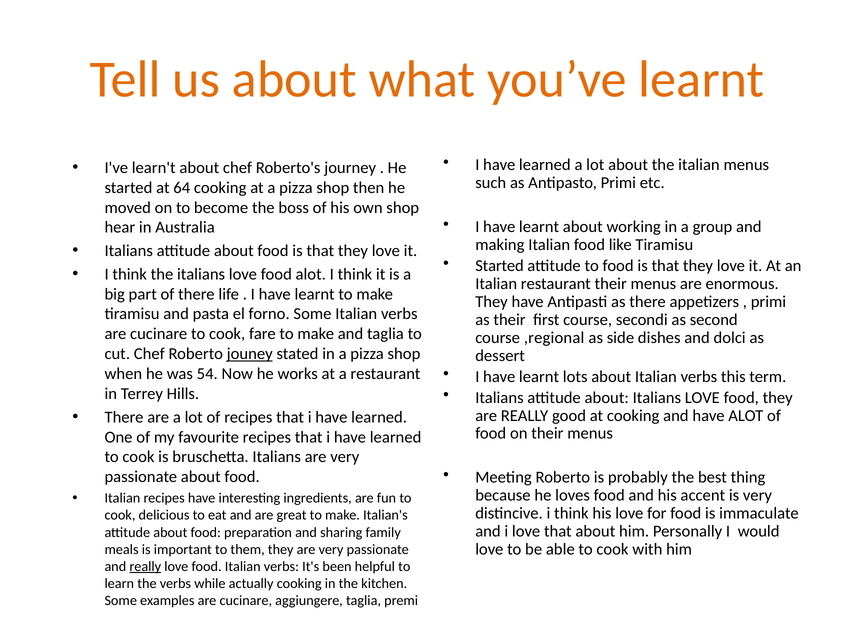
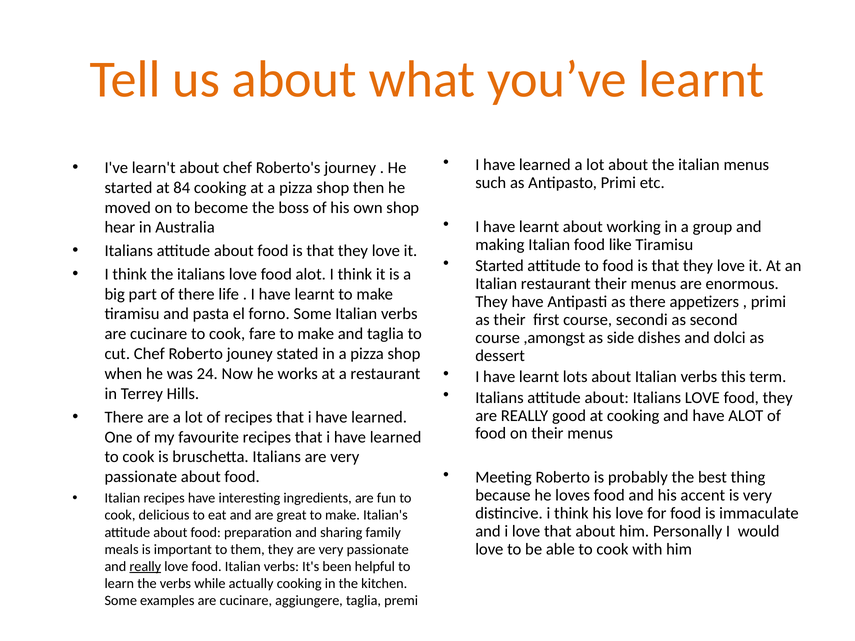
64: 64 -> 84 (182, 188)
,regional: ,regional -> ,amongst (554, 338)
jouney underline: present -> none (250, 354)
54: 54 -> 24 (207, 374)
